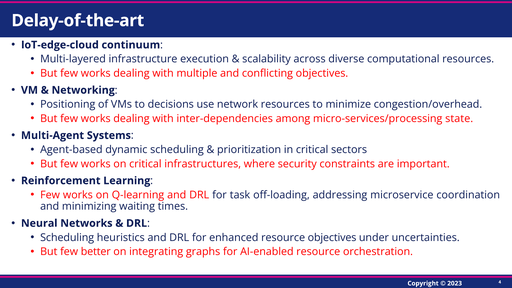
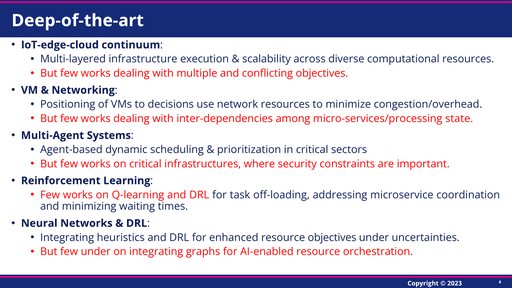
Delay-of-the-art: Delay-of-the-art -> Deep-of-the-art (78, 21)
Scheduling: Scheduling -> Integrating (67, 237)
few better: better -> under (96, 252)
